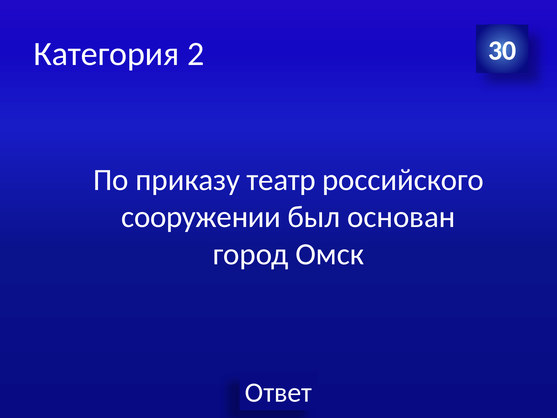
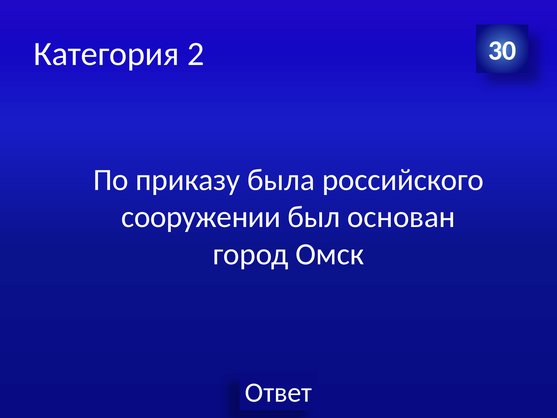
театр: театр -> была (281, 180)
